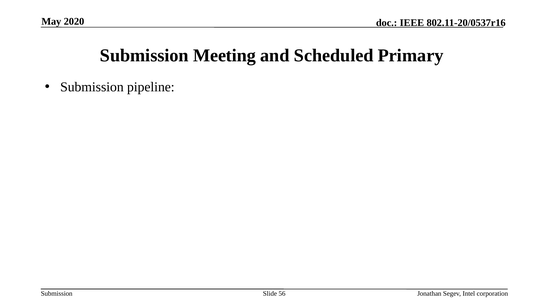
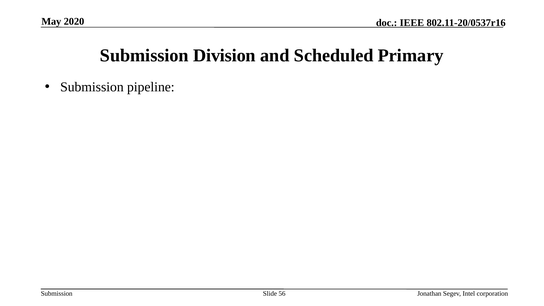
Meeting: Meeting -> Division (224, 56)
